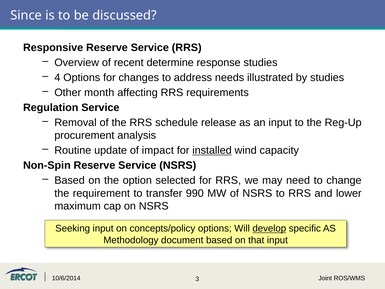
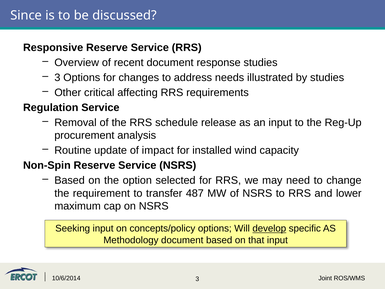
recent determine: determine -> document (170, 63)
4: 4 -> 3 (57, 78)
month: month -> critical (99, 93)
installed underline: present -> none (212, 150)
990: 990 -> 487 (195, 193)
